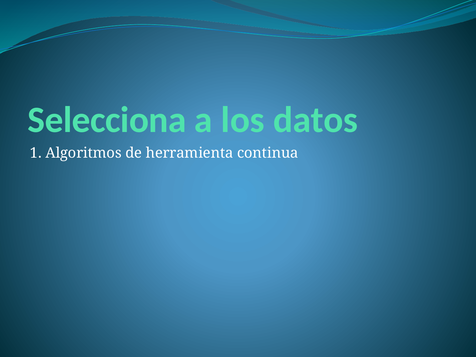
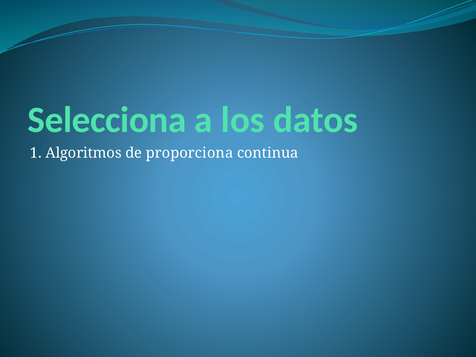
herramienta: herramienta -> proporciona (190, 153)
